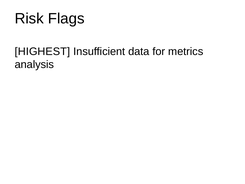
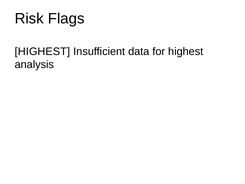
for metrics: metrics -> highest (186, 51)
